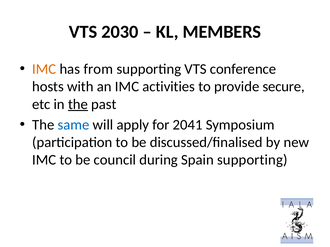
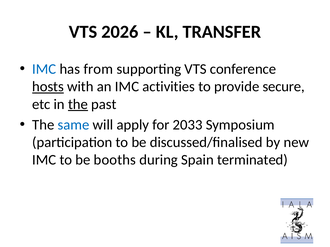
2030: 2030 -> 2026 (120, 32)
MEMBERS: MEMBERS -> TRANSFER (222, 32)
IMC colour: orange -> blue (44, 69)
hosts underline: none -> present (48, 87)
2041: 2041 -> 2033 (188, 125)
council: council -> booths (115, 160)
Spain supporting: supporting -> terminated (252, 160)
